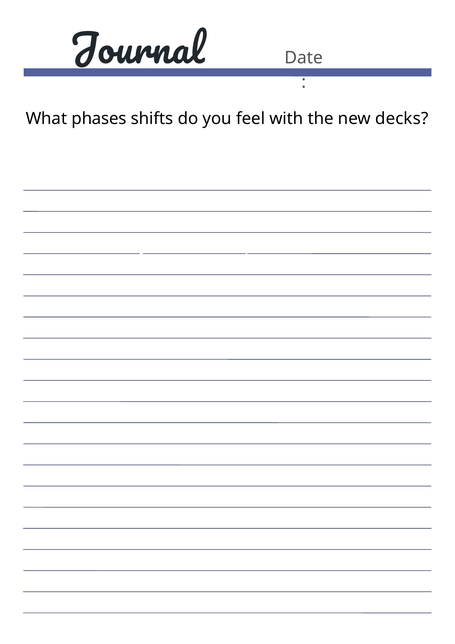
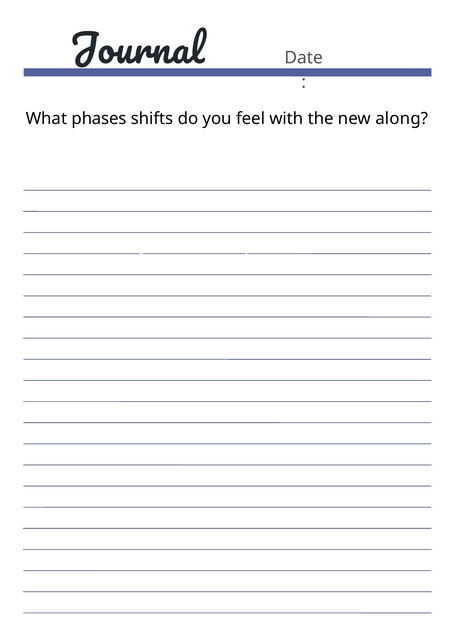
decks: decks -> along (402, 119)
